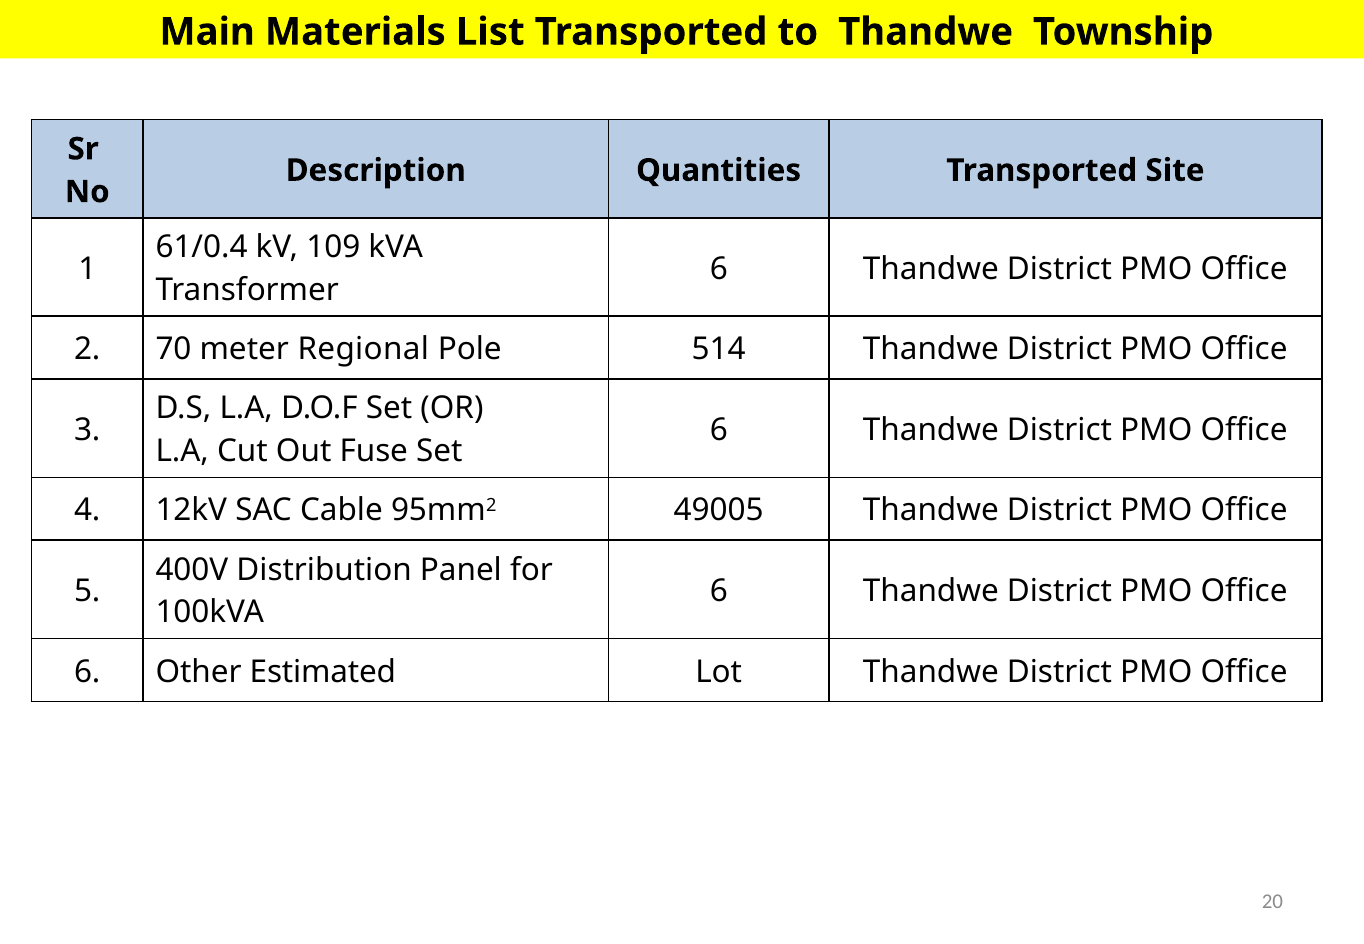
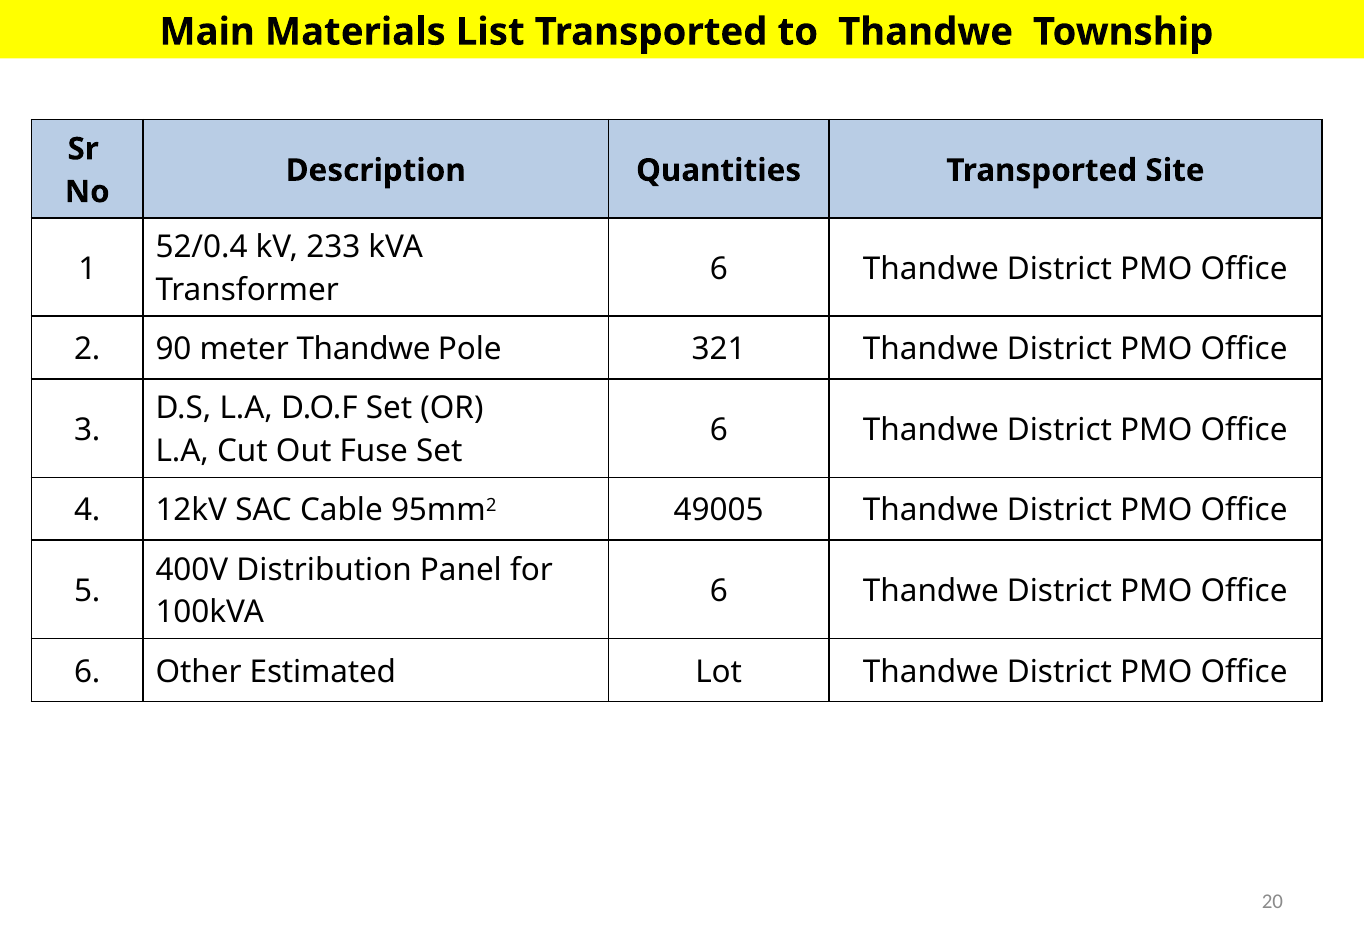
61/0.4: 61/0.4 -> 52/0.4 (202, 247)
109: 109 -> 233 (333, 247)
70: 70 -> 90 (174, 349)
meter Regional: Regional -> Thandwe (364, 349)
514: 514 -> 321 (719, 349)
